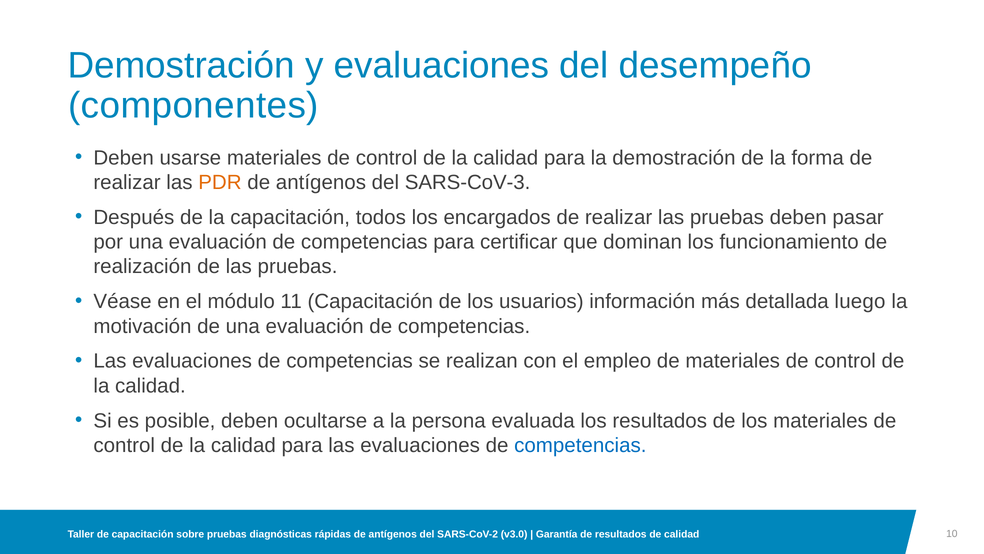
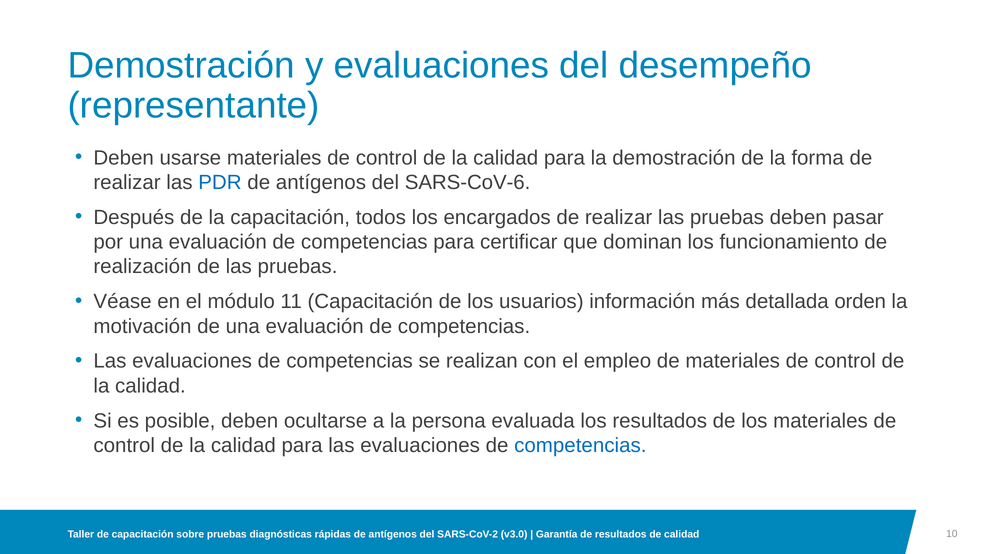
componentes: componentes -> representante (194, 105)
PDR colour: orange -> blue (220, 182)
SARS-CoV-3: SARS-CoV-3 -> SARS-CoV-6 (468, 182)
luego: luego -> orden (860, 301)
